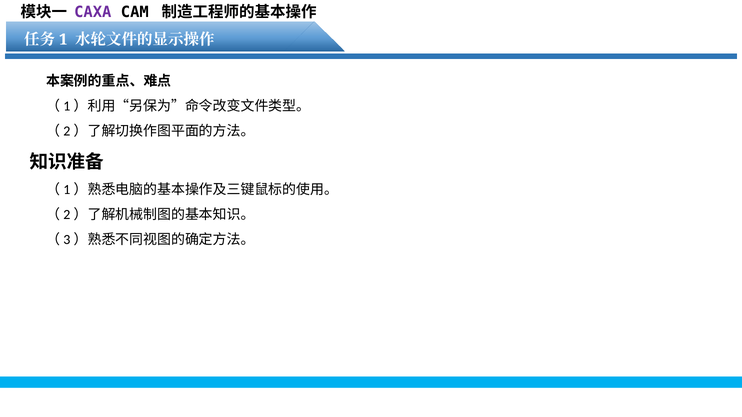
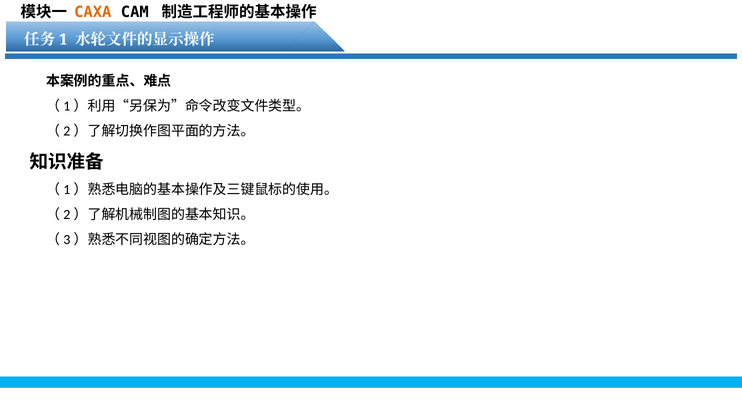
CAXA colour: purple -> orange (93, 12)
